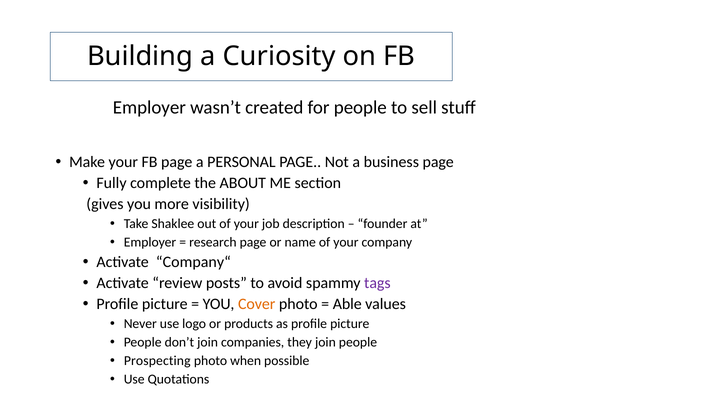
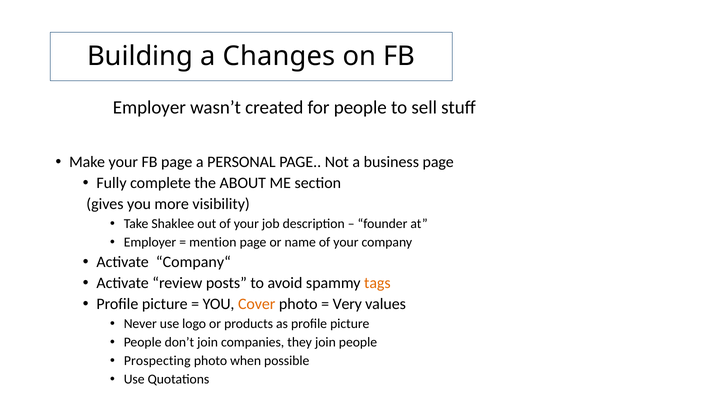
Curiosity: Curiosity -> Changes (279, 56)
research: research -> mention (213, 243)
tags colour: purple -> orange (377, 283)
Able: Able -> Very (347, 304)
